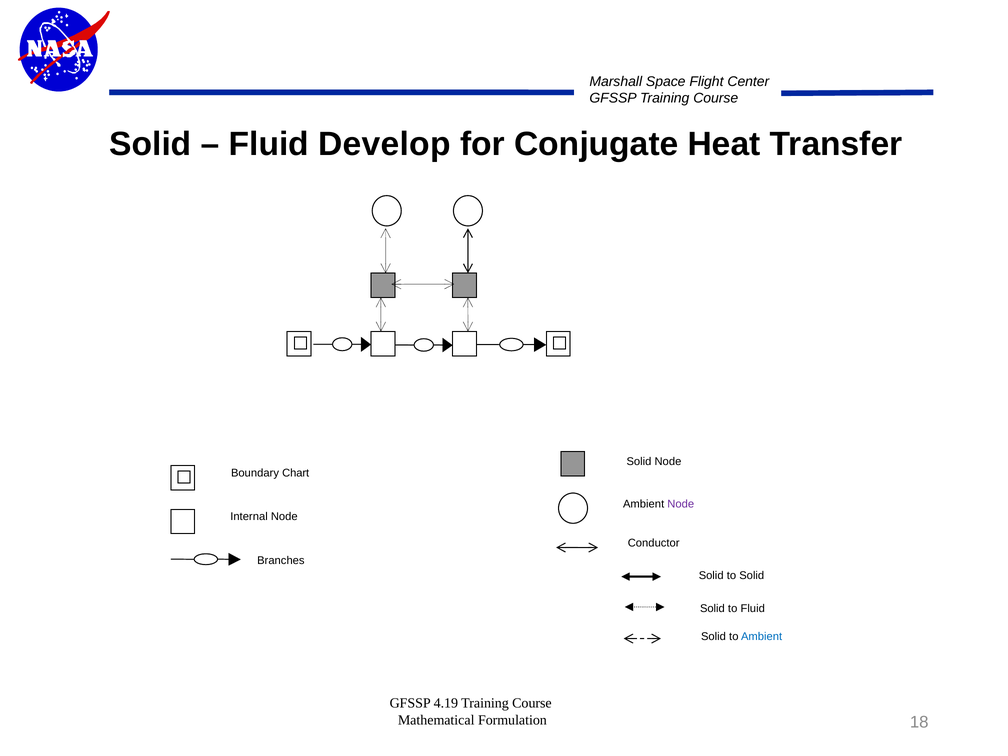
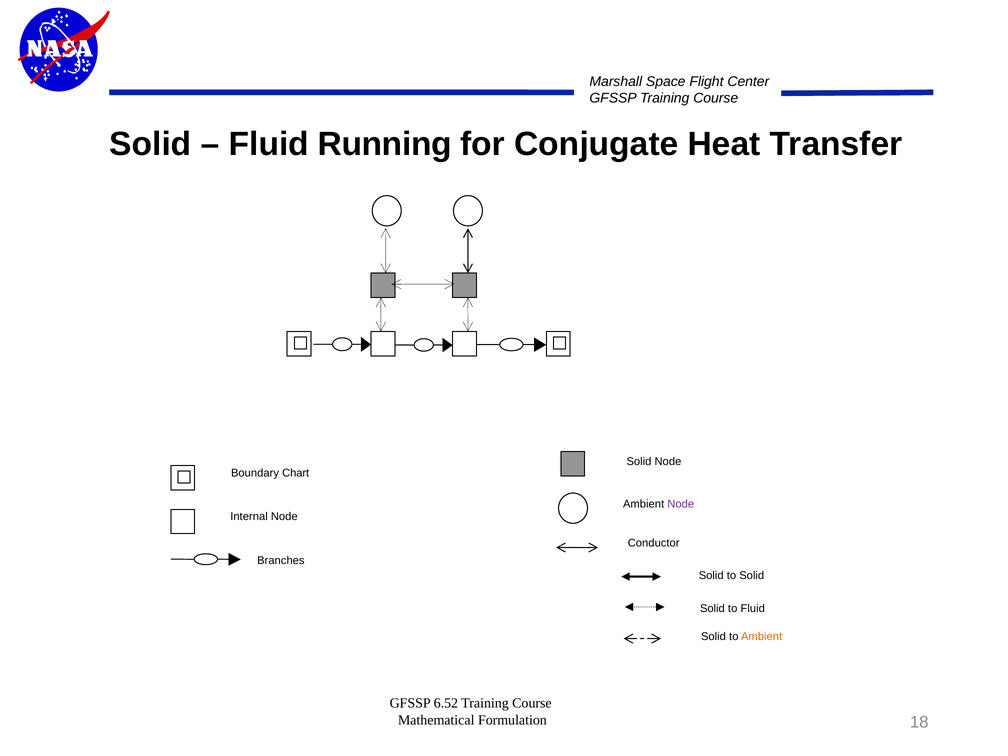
Develop: Develop -> Running (385, 144)
Ambient colour: blue -> orange (762, 636)
4.19: 4.19 -> 6.52 (446, 703)
